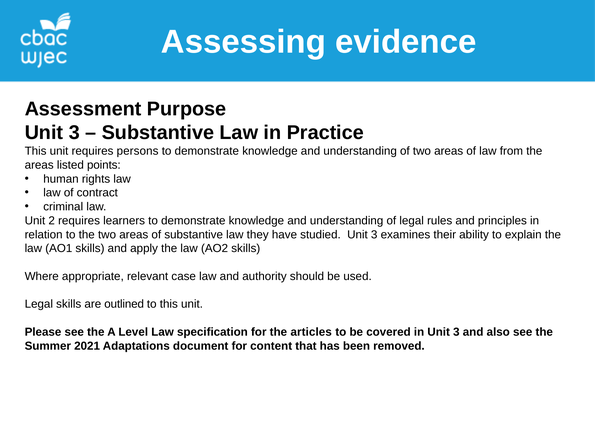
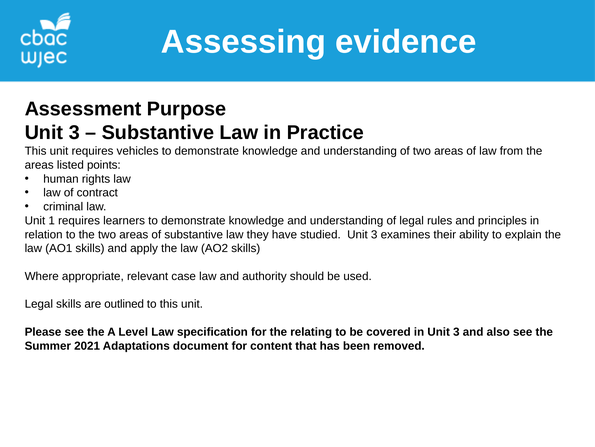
persons: persons -> vehicles (138, 151)
2: 2 -> 1 (52, 220)
articles: articles -> relating (311, 331)
